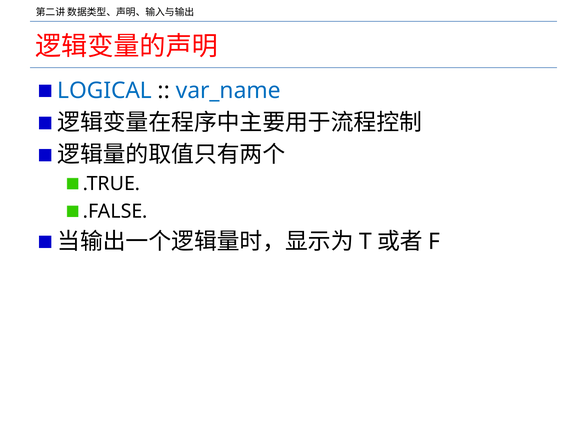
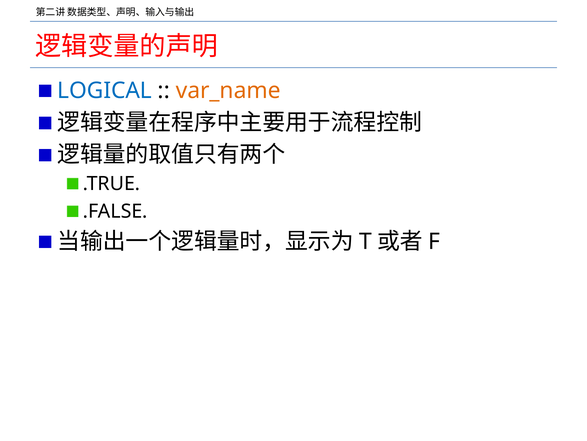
var_name colour: blue -> orange (228, 90)
